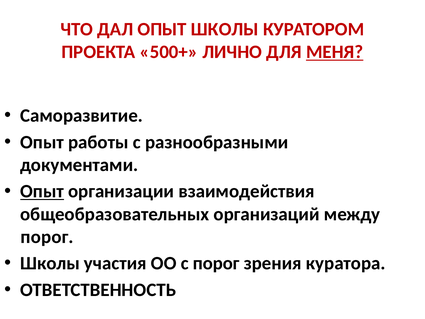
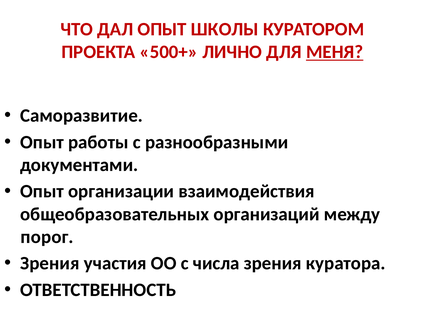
Опыт underline: present -> none (42, 191)
Школы: Школы -> Зрения (50, 263)
с порог: порог -> числа (216, 263)
